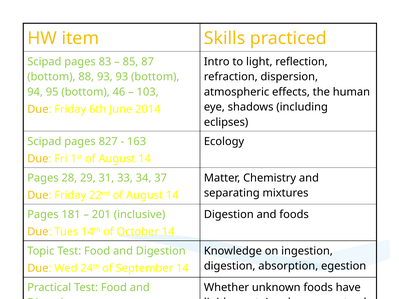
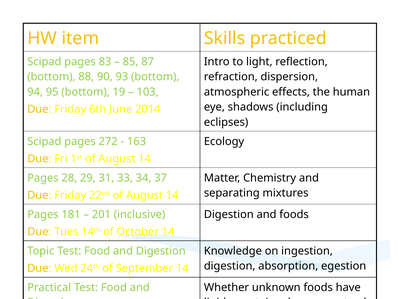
88 93: 93 -> 90 (105, 77)
46: 46 -> 19 (119, 92)
827: 827 -> 272 (108, 141)
